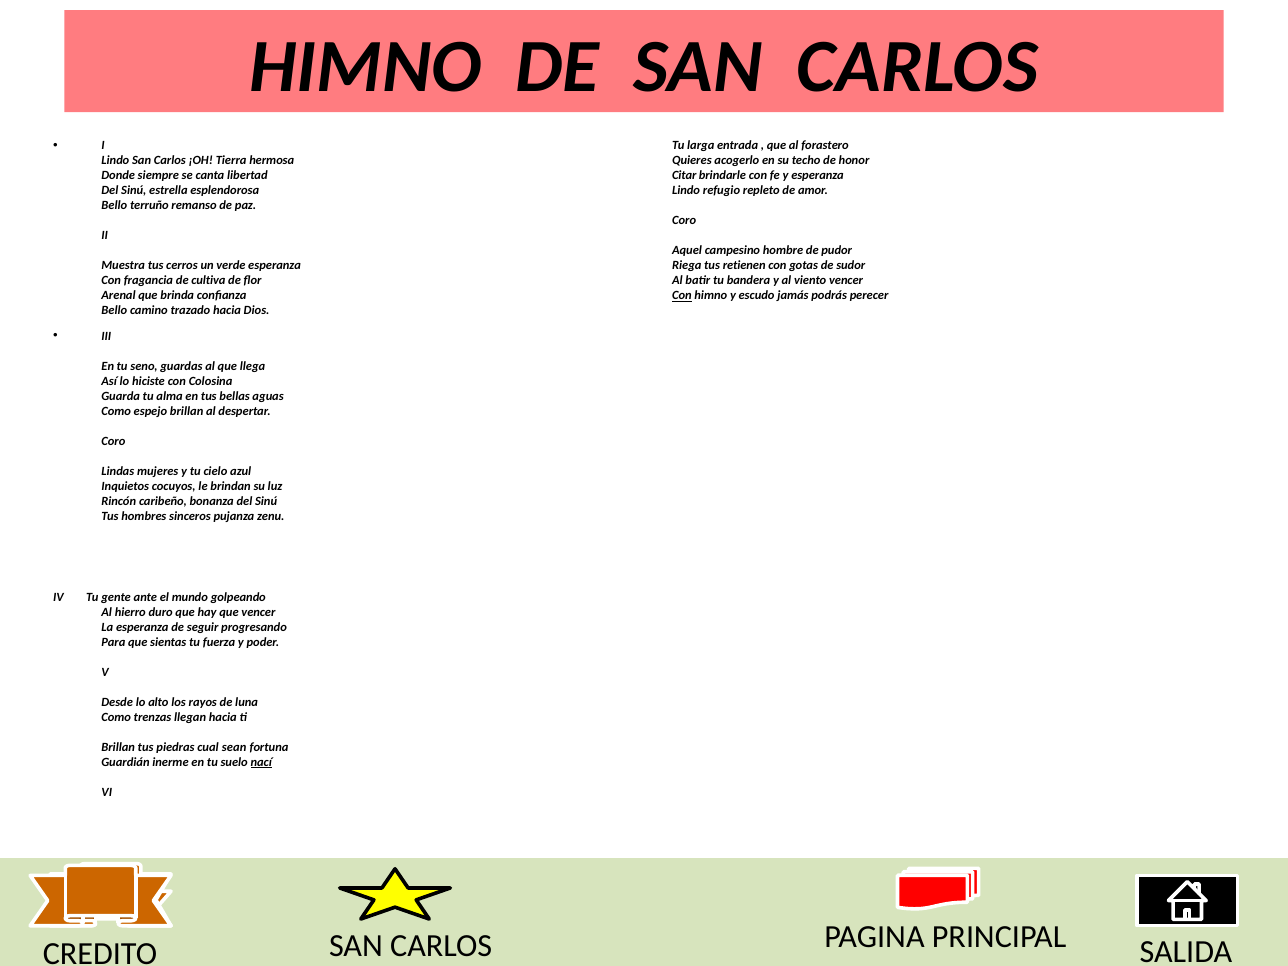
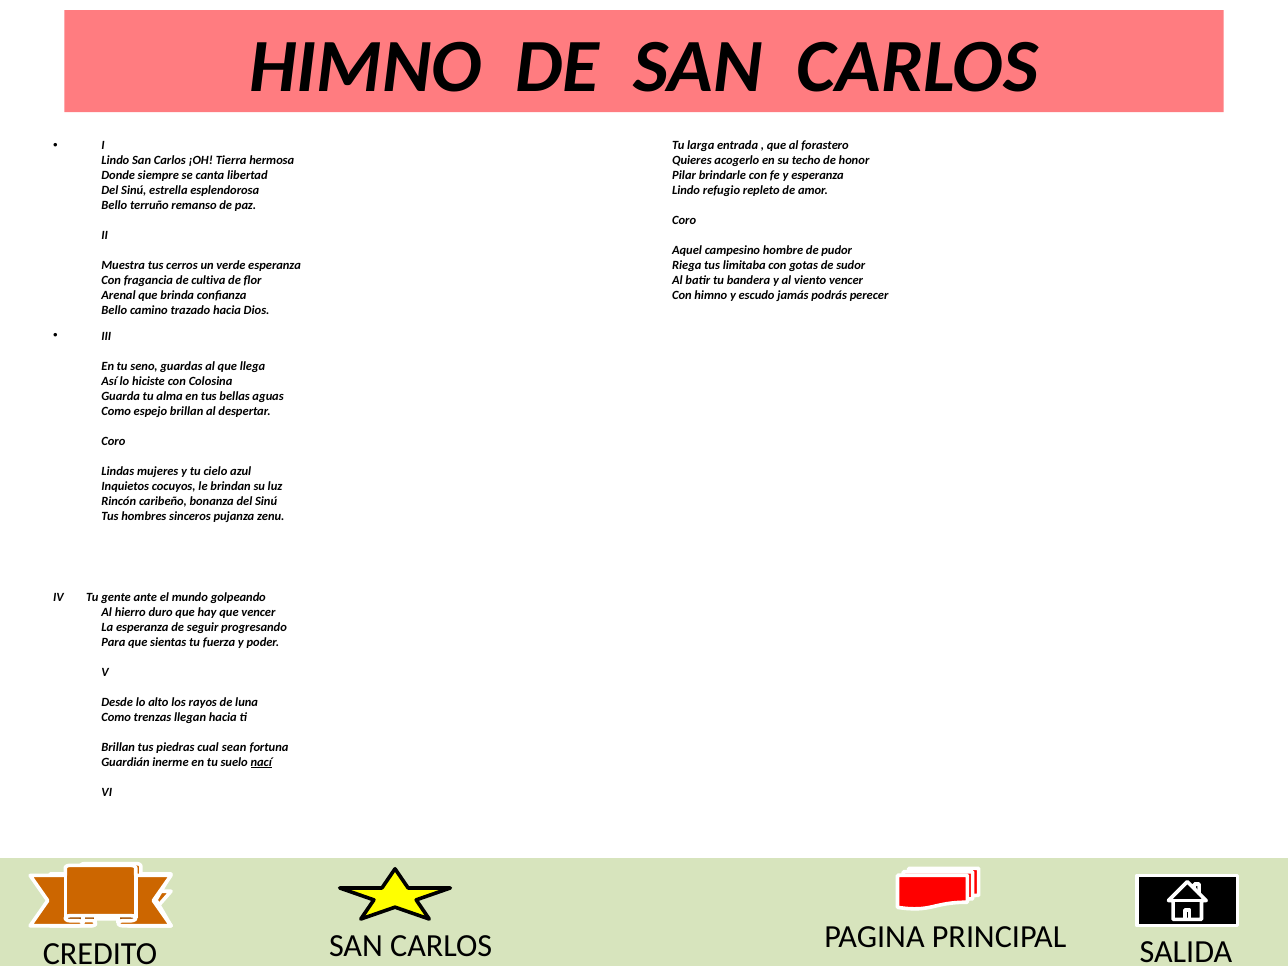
Citar: Citar -> Pilar (684, 176)
retienen: retienen -> limitaba (744, 266)
Con underline: present -> none (682, 296)
